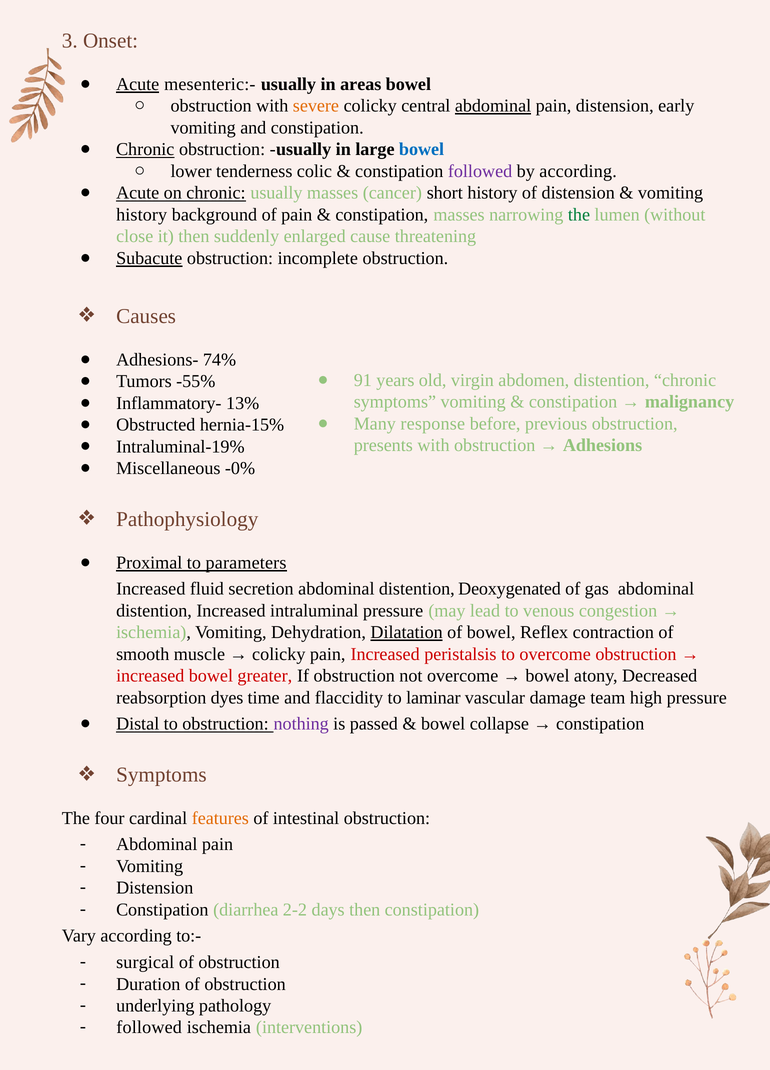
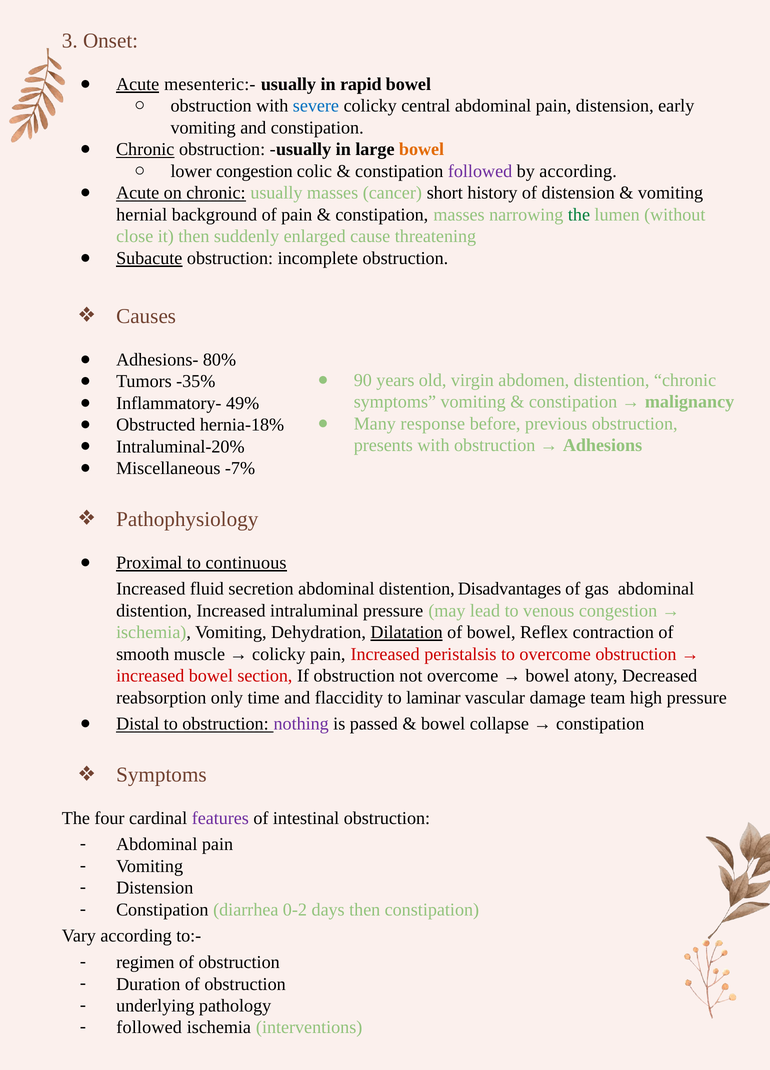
areas: areas -> rapid (361, 84)
severe colour: orange -> blue (316, 106)
abdominal underline: present -> none (493, 106)
bowel colour: blue -> orange (422, 149)
lower tenderness: tenderness -> congestion (254, 171)
history: history -> hernial (142, 215)
74%: 74% -> 80% (220, 359)
91: 91 -> 90 (363, 380)
-55%: -55% -> -35% (196, 381)
13%: 13% -> 49% (243, 403)
hernia-15%: hernia-15% -> hernia-18% (242, 425)
Intraluminal-19%: Intraluminal-19% -> Intraluminal-20% (180, 446)
-0%: -0% -> -7% (240, 468)
parameters: parameters -> continuous (246, 562)
Deoxygenated: Deoxygenated -> Disadvantages (510, 589)
greater: greater -> section (265, 676)
dyes: dyes -> only (227, 697)
features colour: orange -> purple (220, 818)
2-2: 2-2 -> 0-2 (295, 909)
surgical: surgical -> regimen (145, 962)
